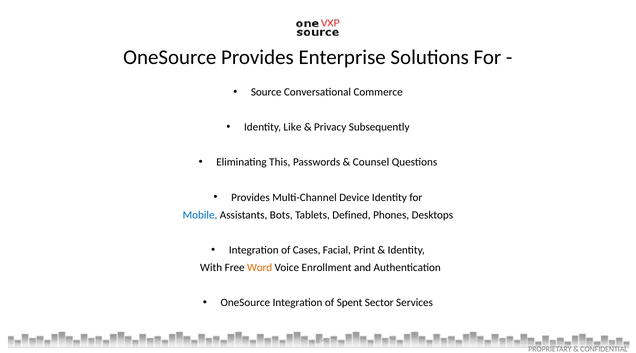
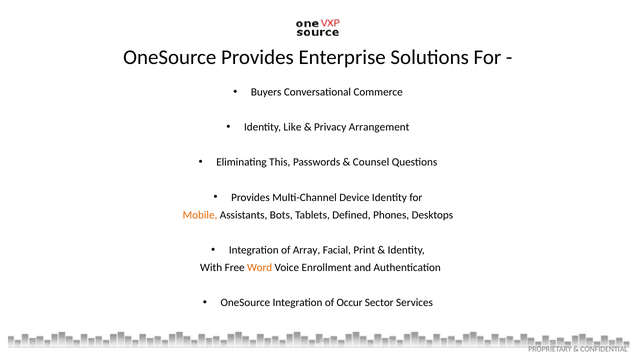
Source: Source -> Buyers (266, 92)
Subsequently: Subsequently -> Arrangement (379, 127)
Mobile colour: blue -> orange (200, 215)
Cases: Cases -> Array (307, 250)
Spent: Spent -> Occur (350, 303)
